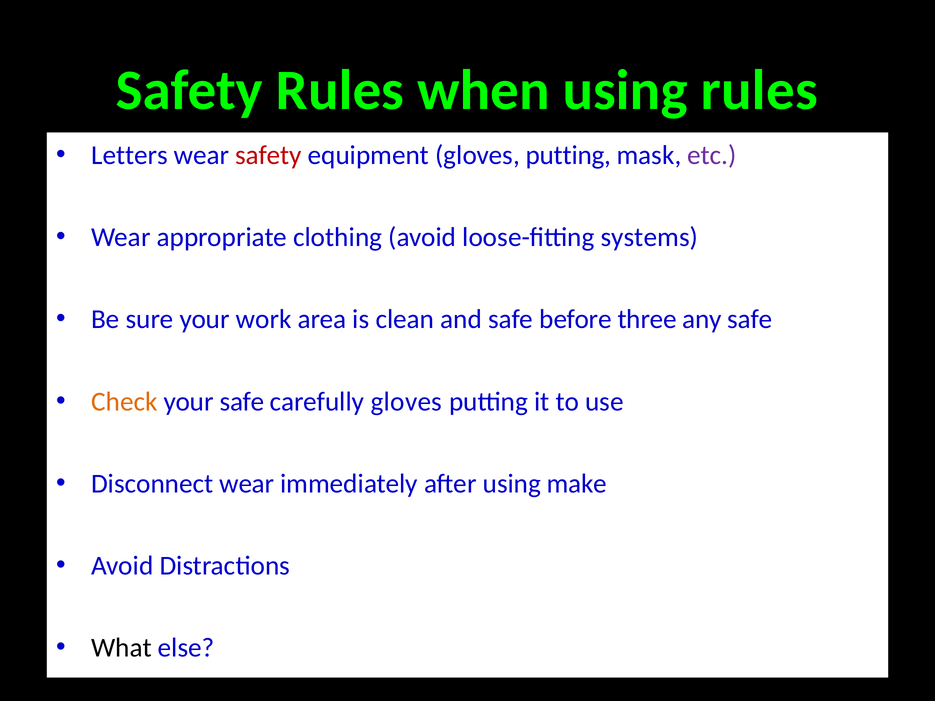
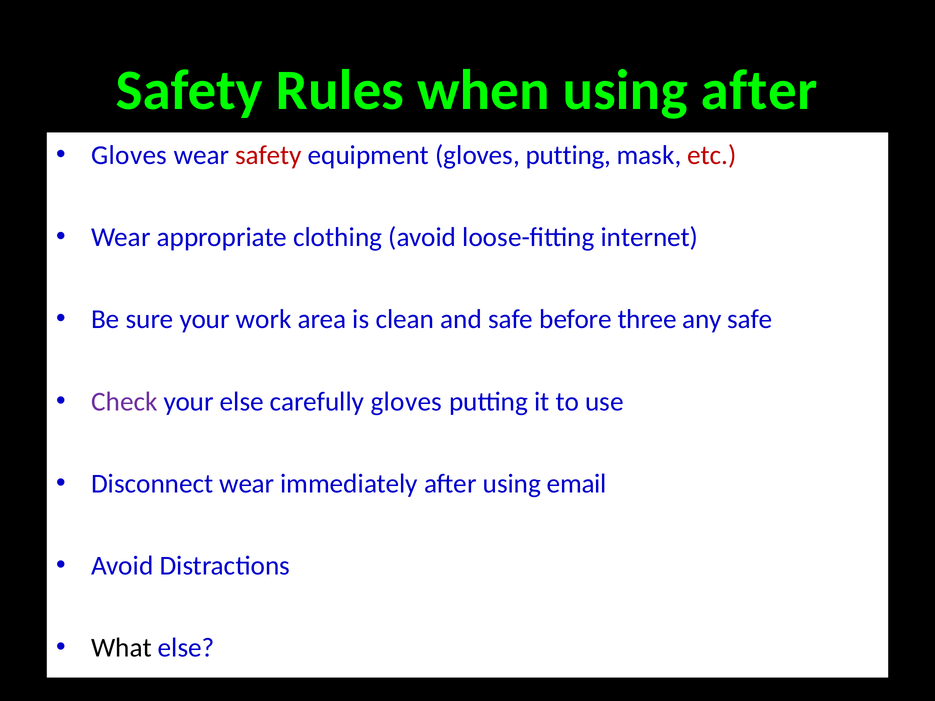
using rules: rules -> after (759, 91)
Letters: Letters -> Gloves (129, 155)
etc colour: purple -> red (712, 155)
systems: systems -> internet (649, 237)
Check colour: orange -> purple (124, 402)
your safe: safe -> else (242, 402)
make: make -> email (577, 484)
